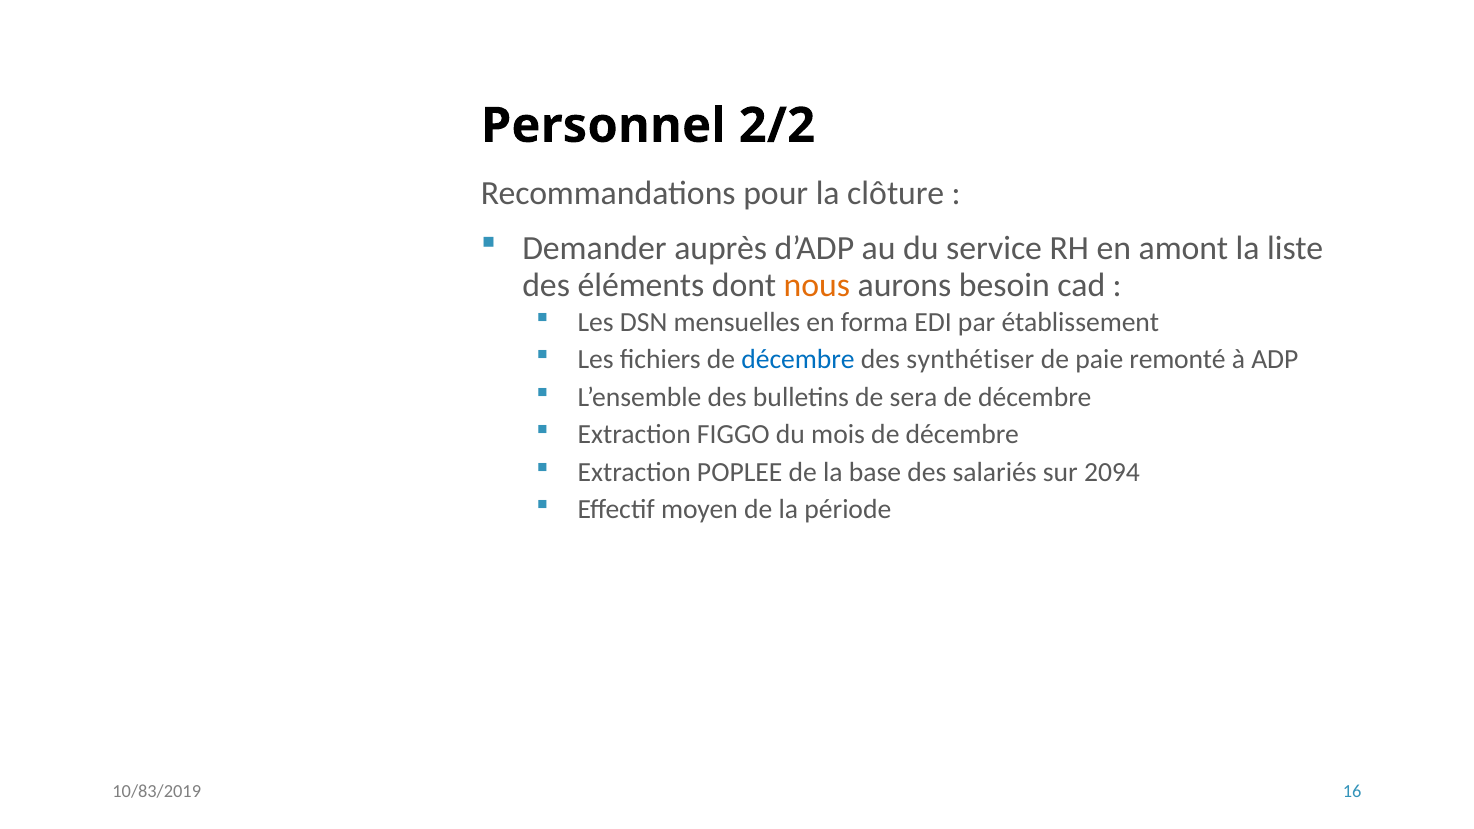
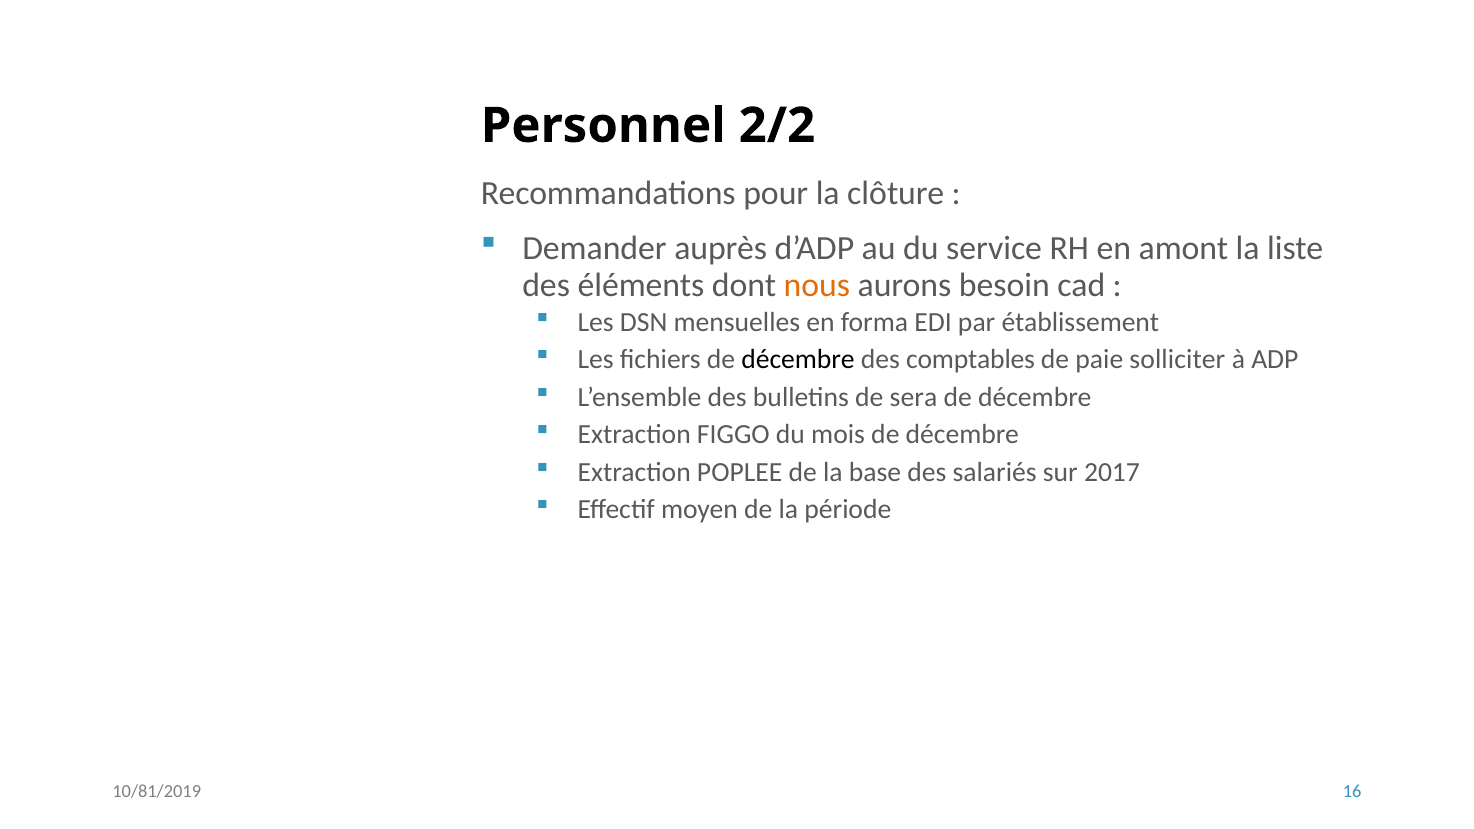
décembre colour: blue -> black (798, 360)
synthétiser: synthétiser -> comptables (971, 360)
remonté: remonté -> solliciter (1177, 360)
2094: 2094 -> 2017 (1112, 472)
10/83/2019: 10/83/2019 -> 10/81/2019 (157, 792)
